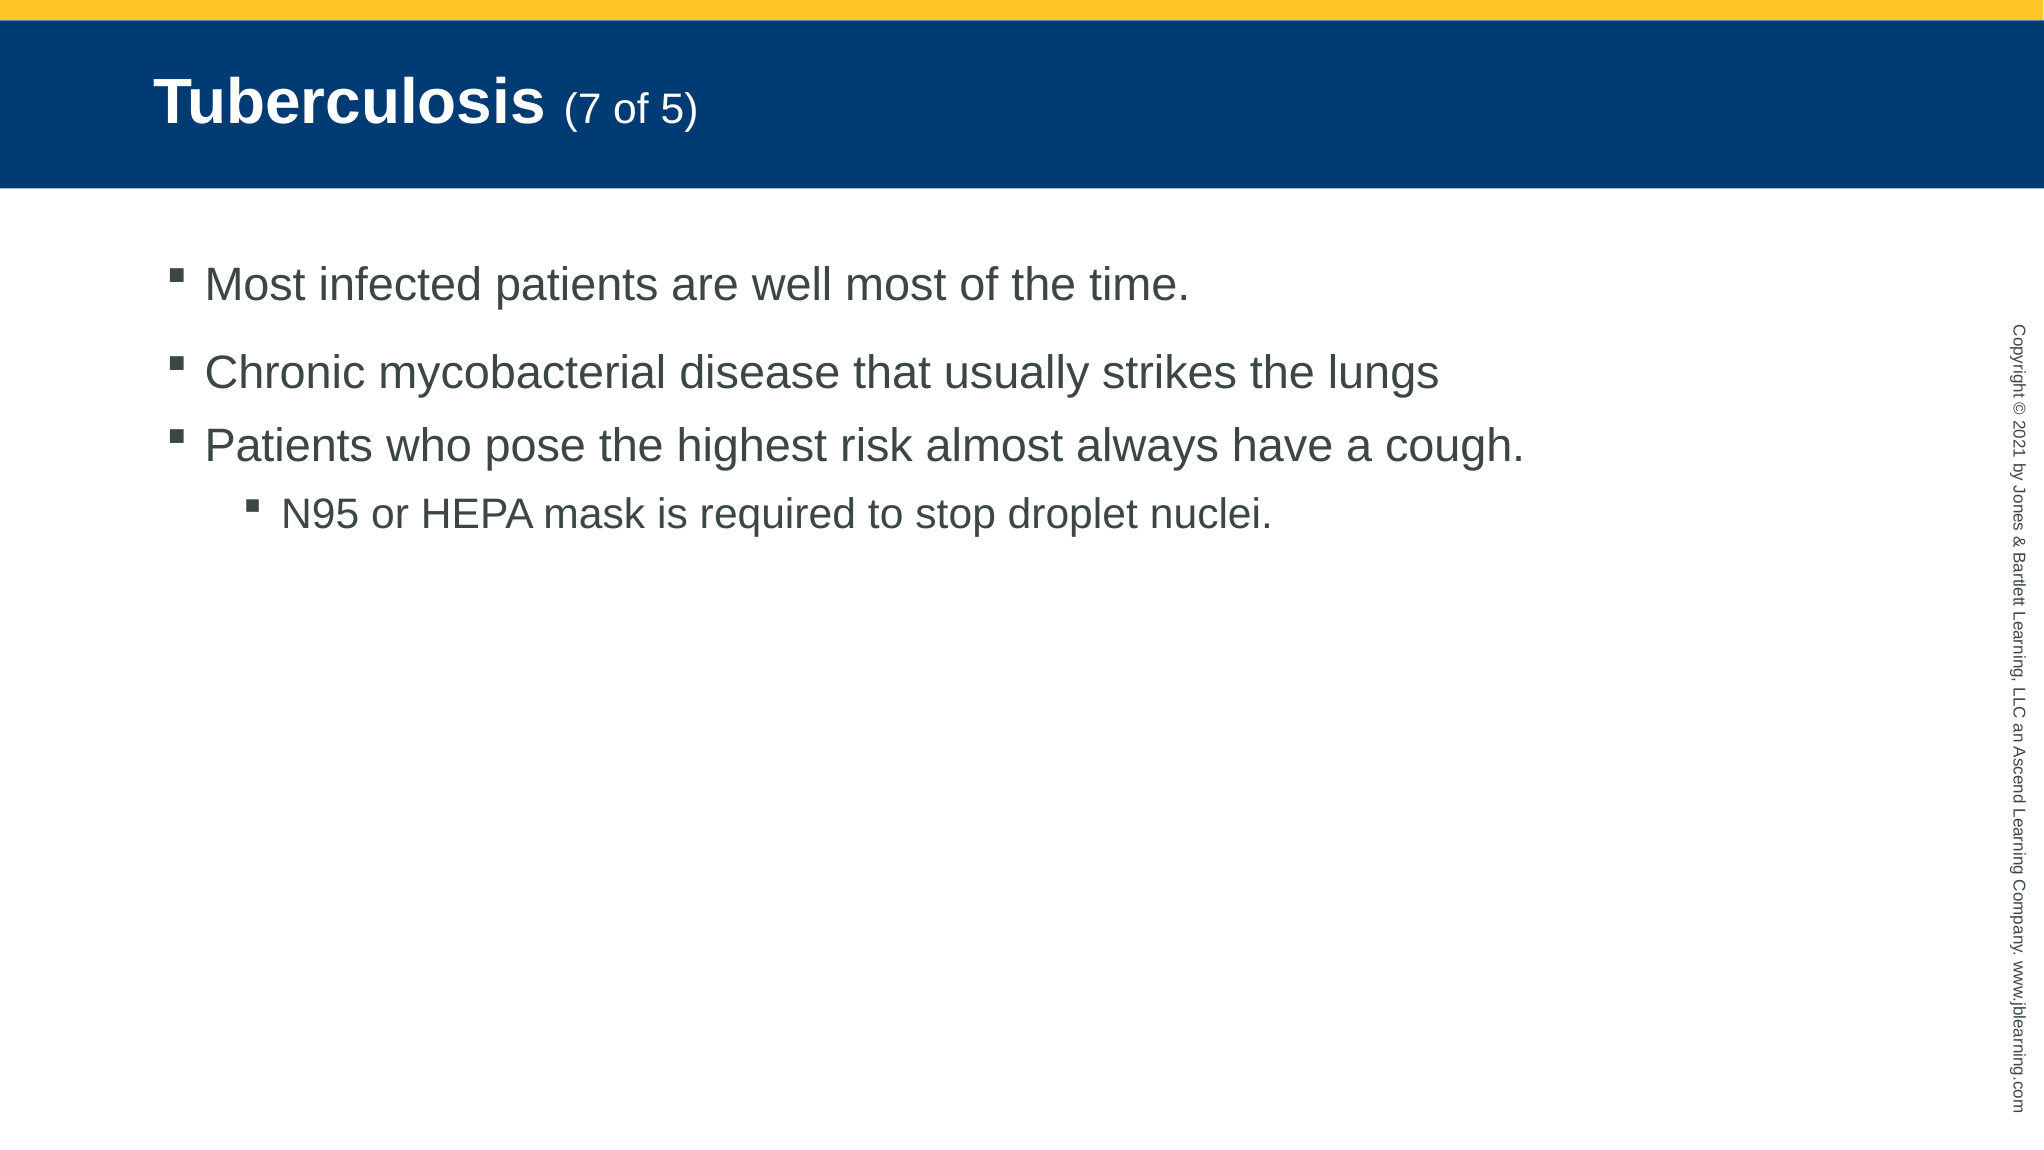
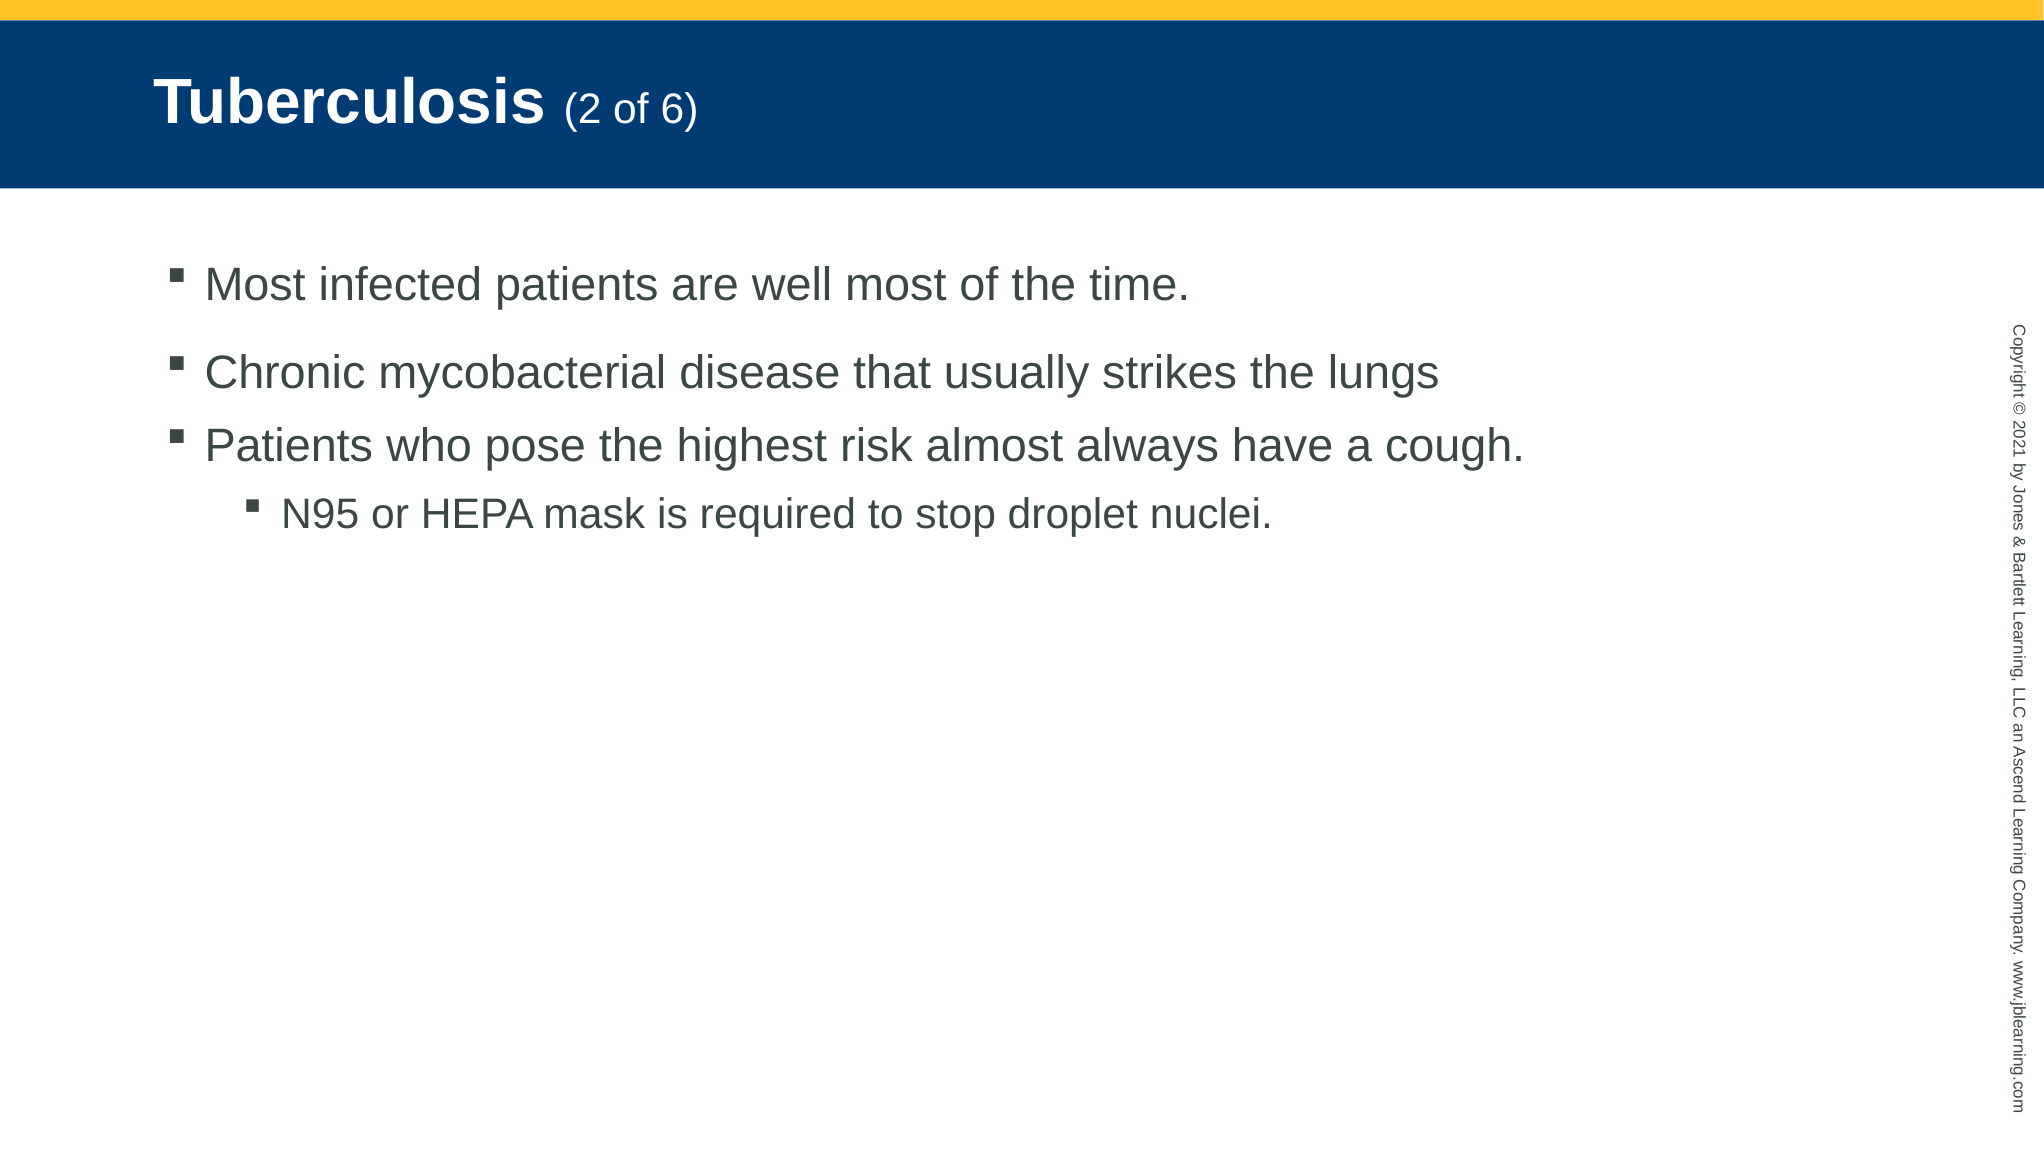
Tuberculosis 7: 7 -> 2 (583, 110)
5: 5 -> 6 (680, 110)
